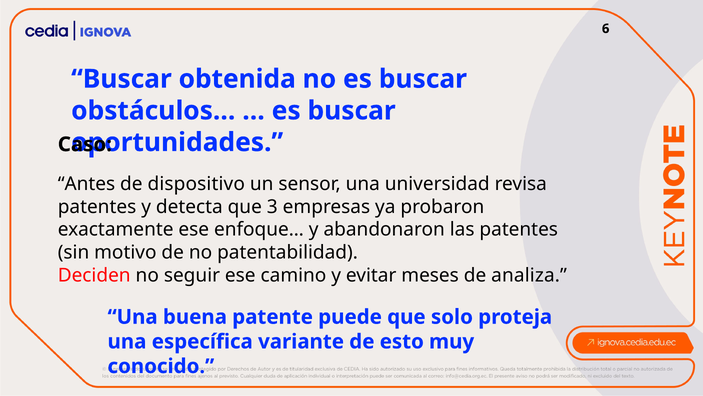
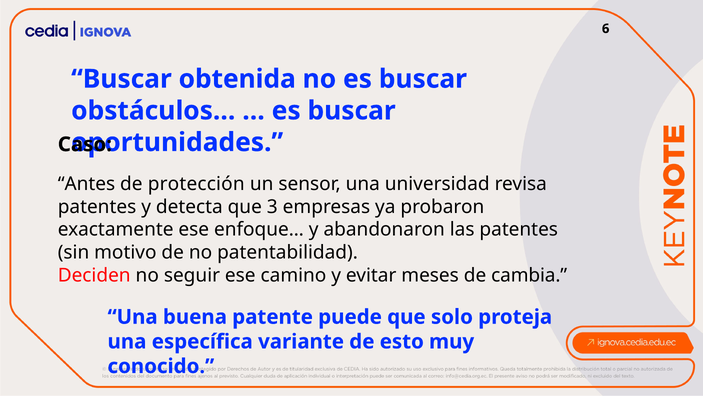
dispositivo: dispositivo -> protección (196, 184)
analiza: analiza -> cambia (529, 275)
